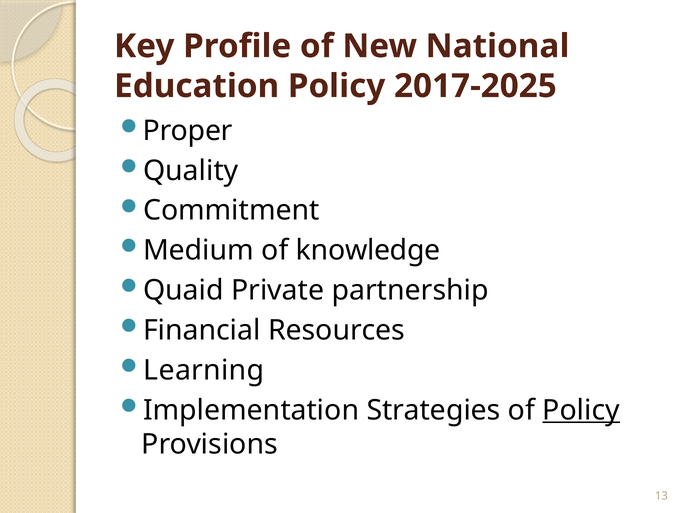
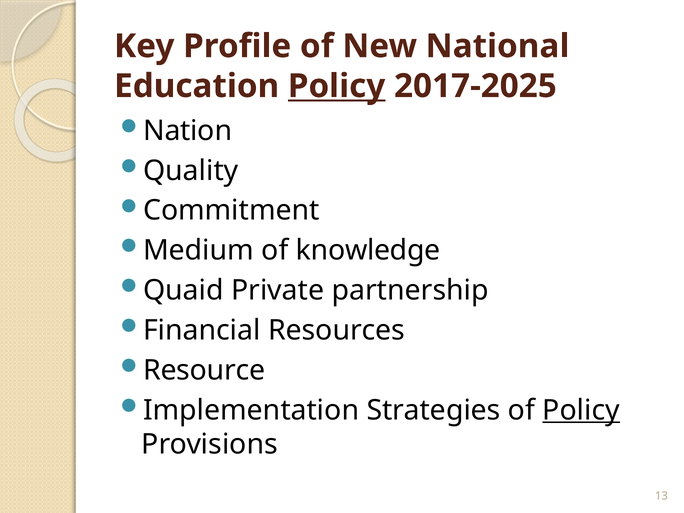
Policy underline: none -> present (337, 86)
Proper: Proper -> Nation (188, 131)
Learning: Learning -> Resource (204, 370)
